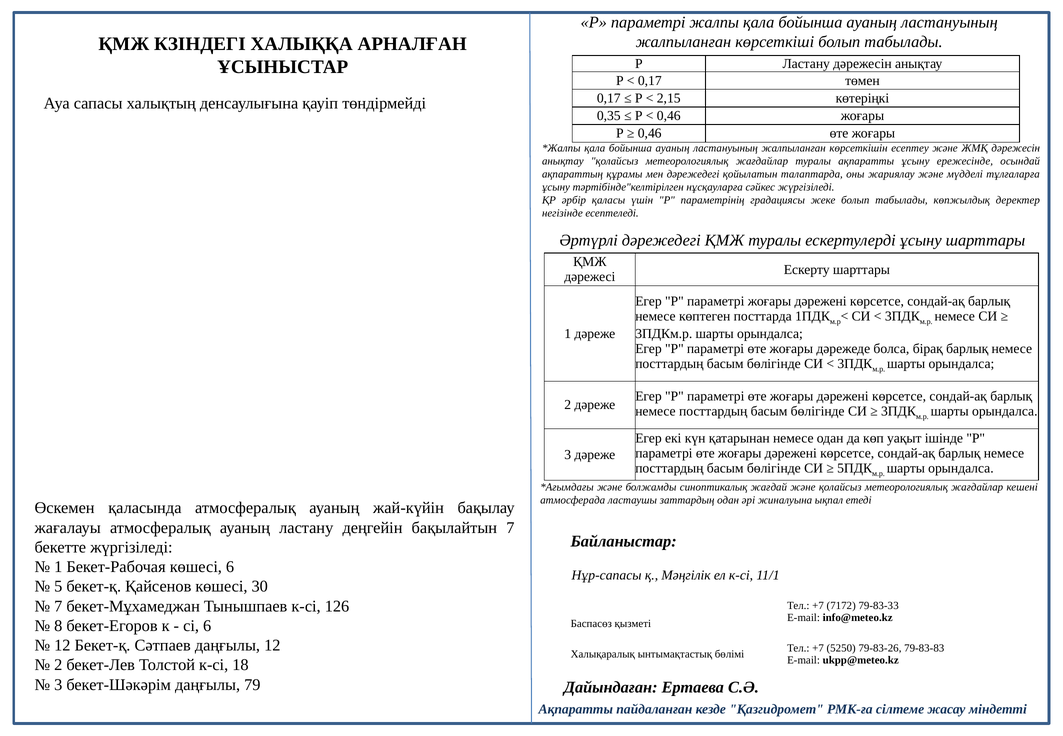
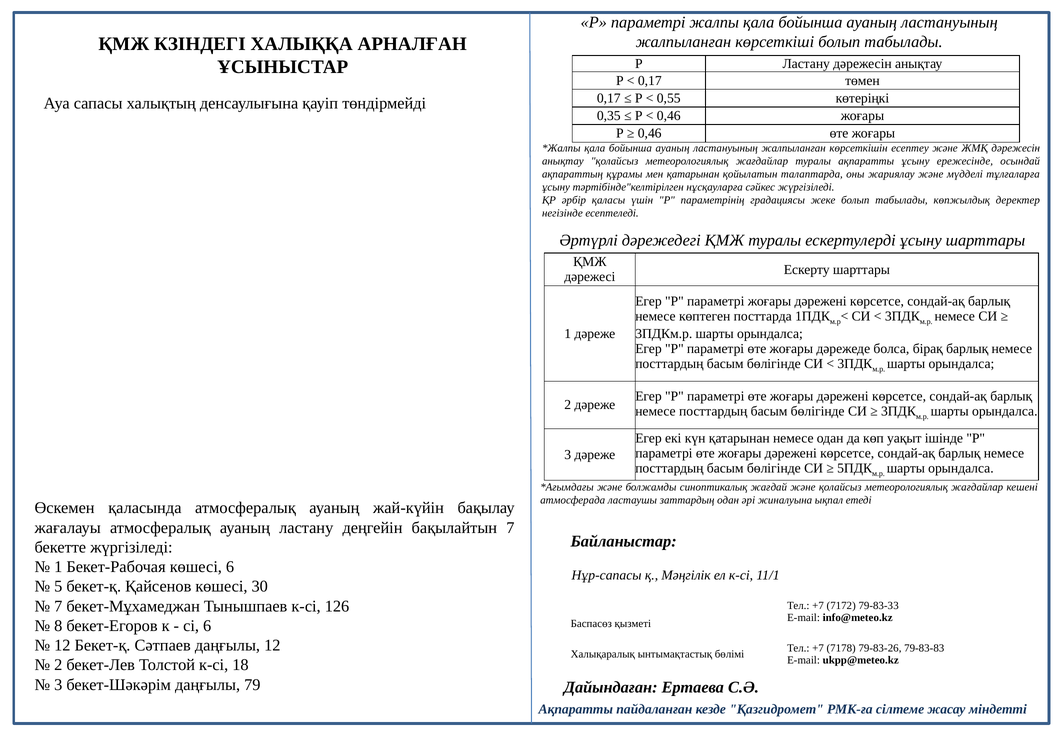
2,15: 2,15 -> 0,55 (669, 98)
мен дәрежедегі: дәрежедегі -> қатарынан (693, 174)
5250: 5250 -> 7178 (841, 648)
